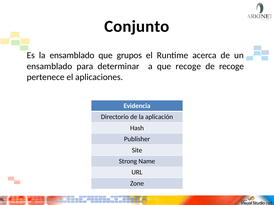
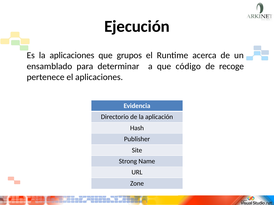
Conjunto: Conjunto -> Ejecución (137, 27)
la ensamblado: ensamblado -> aplicaciones (72, 55)
que recoge: recoge -> código (188, 66)
